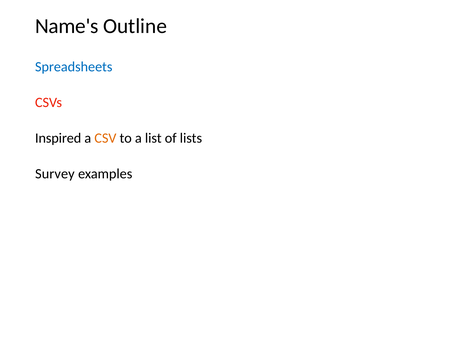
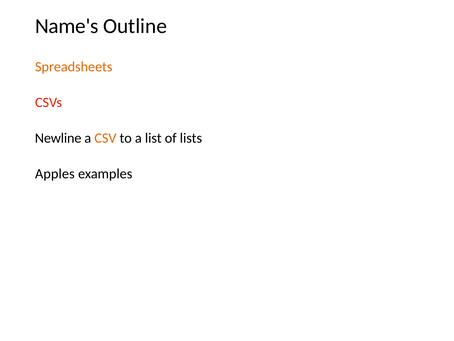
Spreadsheets colour: blue -> orange (74, 67)
Inspired: Inspired -> Newline (58, 138)
Survey: Survey -> Apples (55, 174)
